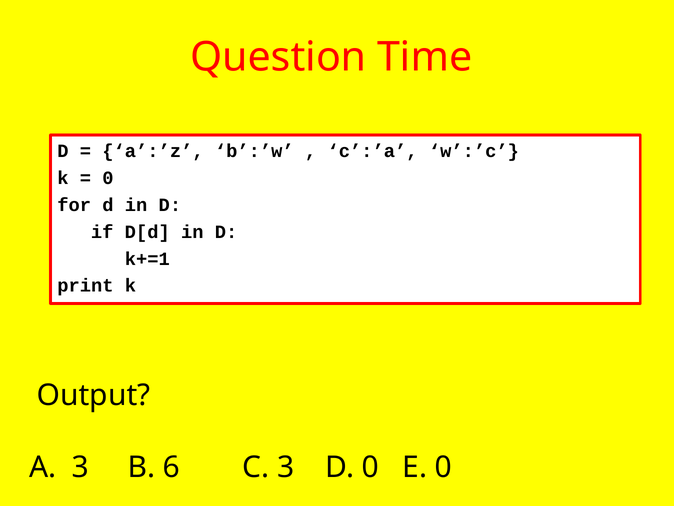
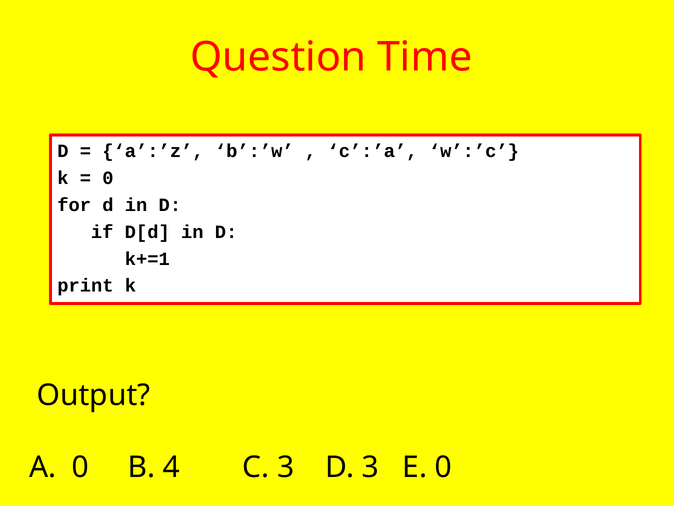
A 3: 3 -> 0 (80, 467)
6: 6 -> 4 (171, 467)
D 0: 0 -> 3 (371, 467)
